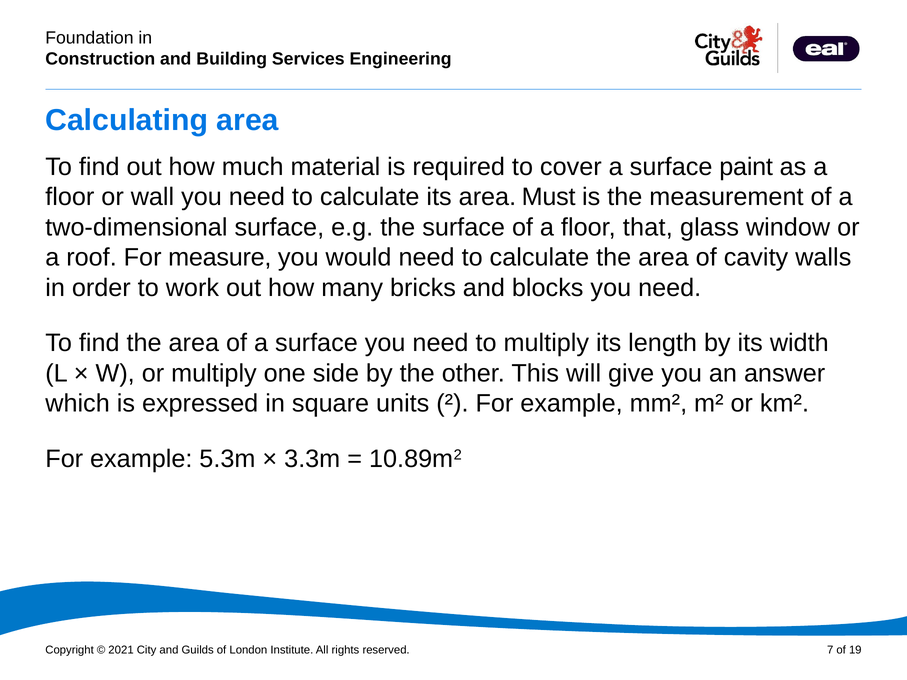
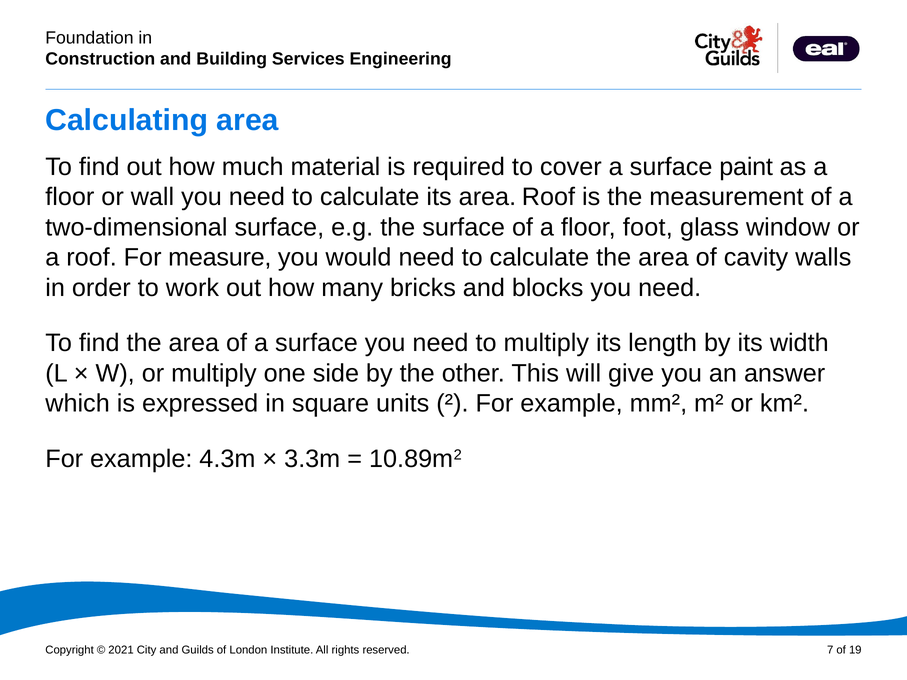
area Must: Must -> Roof (548, 197)
that: that -> foot (648, 227)
5.3m: 5.3m -> 4.3m (227, 459)
